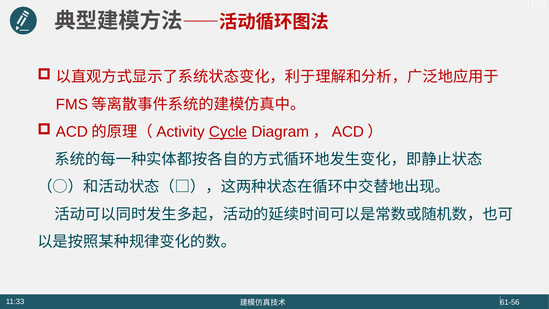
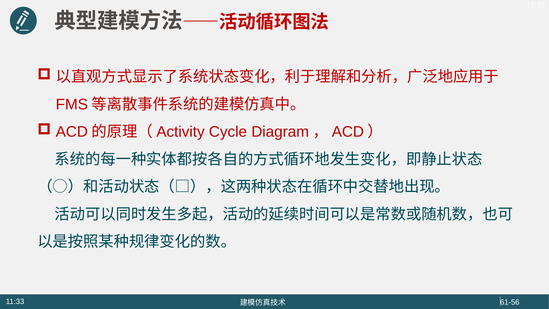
Cycle underline: present -> none (228, 132)
